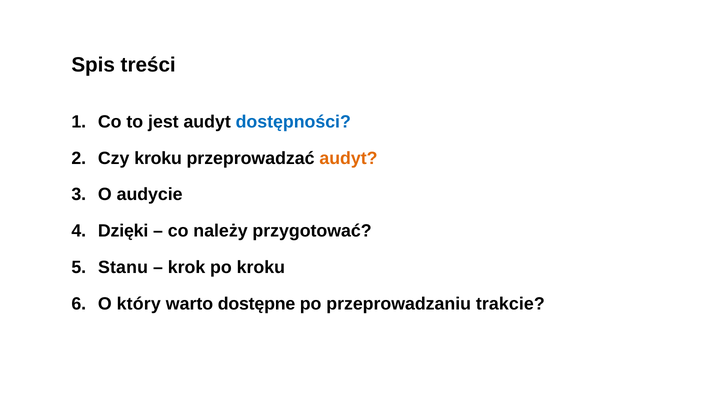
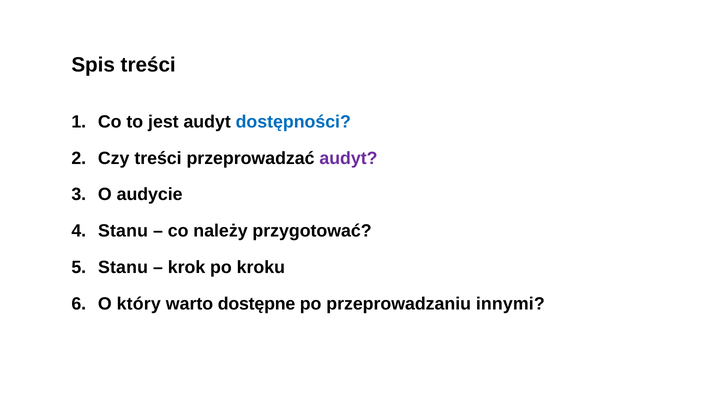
Czy kroku: kroku -> treści (158, 158)
audyt colour: orange -> purple (348, 158)
Dzięki: Dzięki -> Stanu (123, 231)
trakcie: trakcie -> innymi (510, 304)
